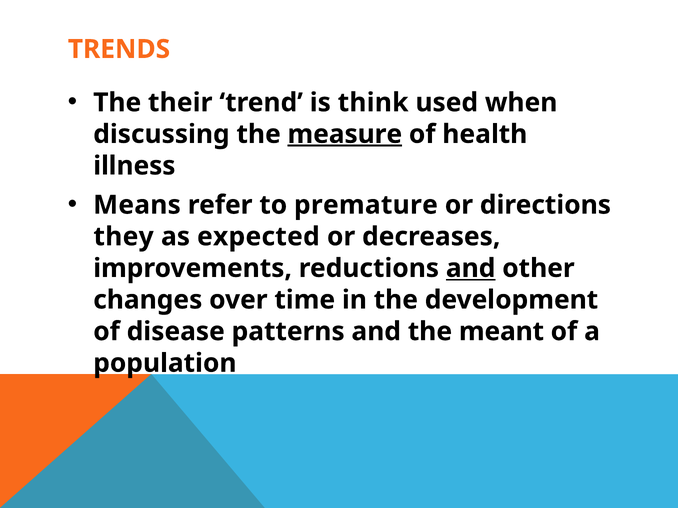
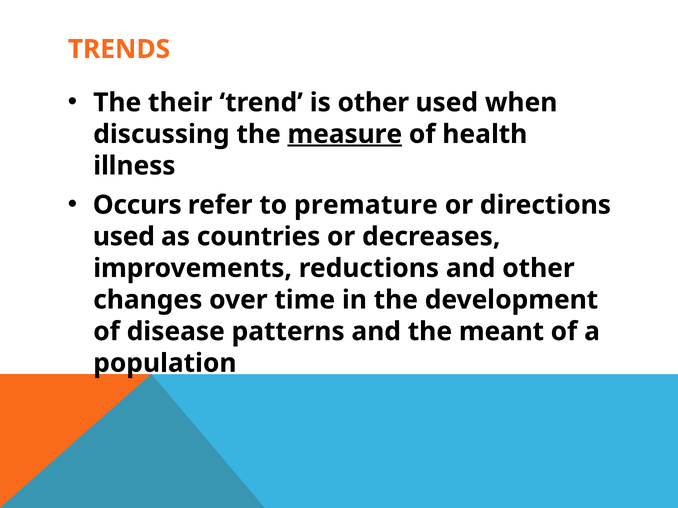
is think: think -> other (373, 103)
Means: Means -> Occurs (137, 205)
they: they -> used (124, 237)
expected: expected -> countries (259, 237)
and underline: present -> none (471, 268)
